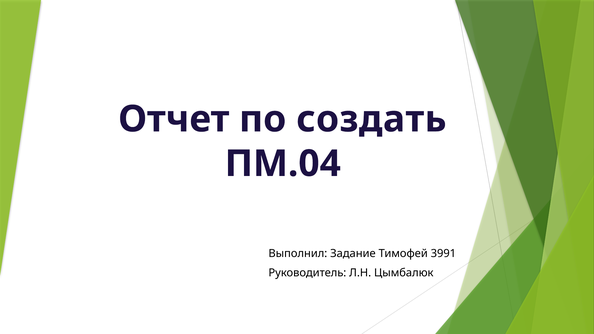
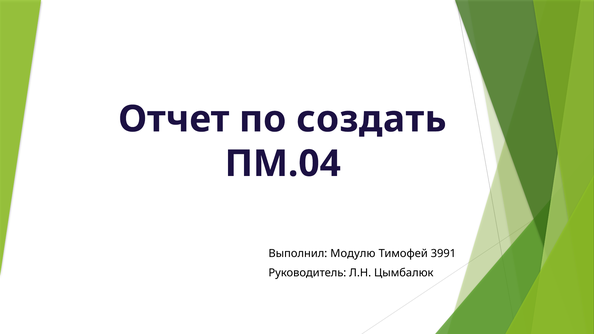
Задание: Задание -> Модулю (353, 253)
